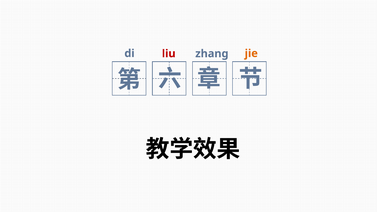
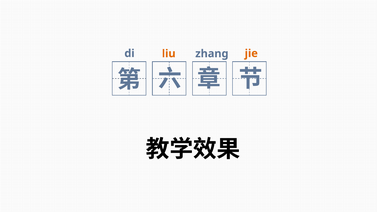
liu colour: red -> orange (169, 54)
